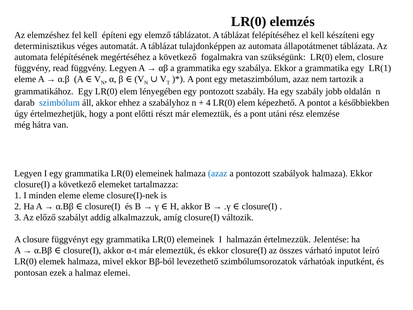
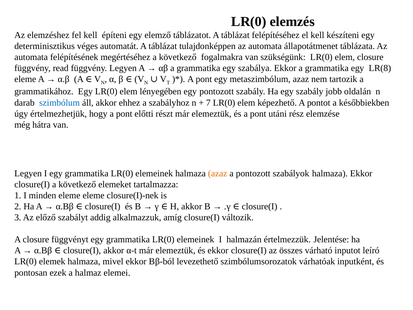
LR(1: LR(1 -> LR(8 (380, 68)
4: 4 -> 7 (208, 103)
azaz colour: blue -> orange (218, 173)
